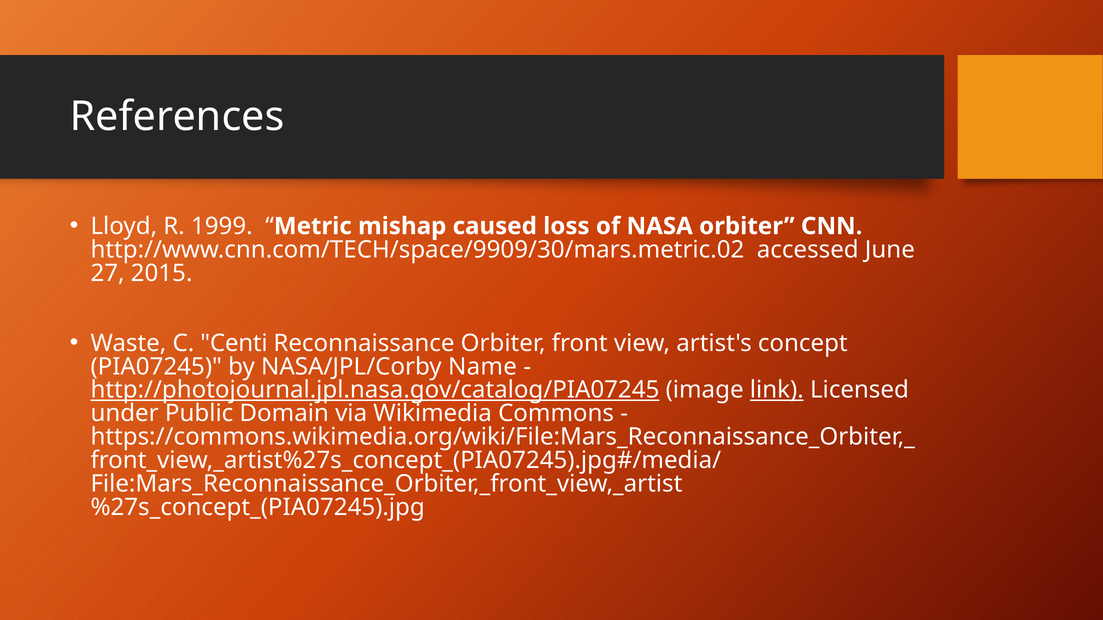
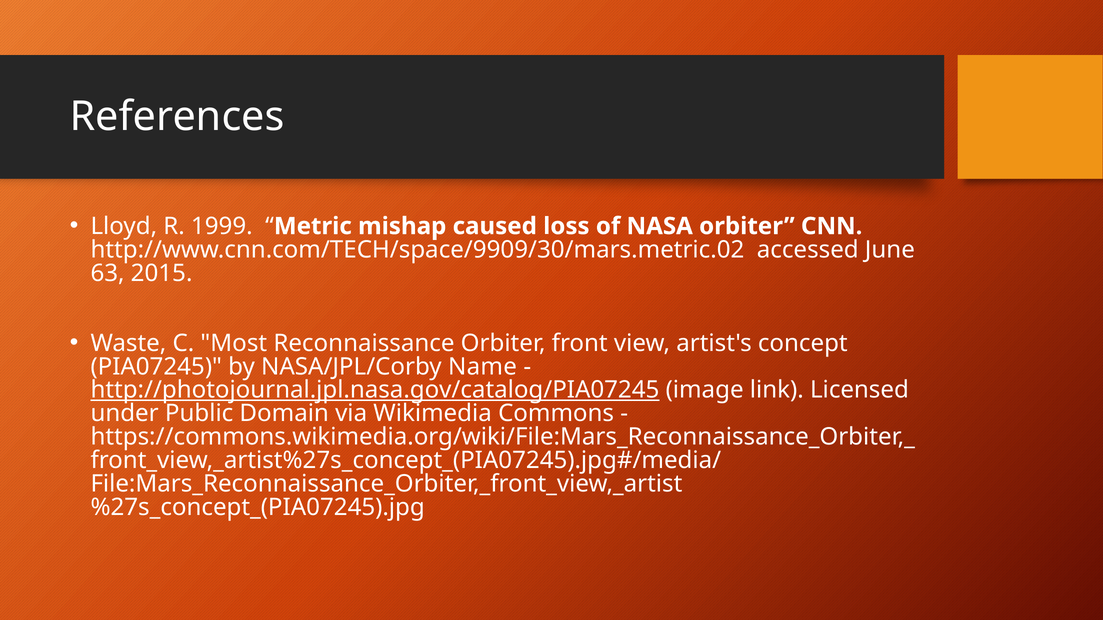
27: 27 -> 63 (108, 273)
Centi: Centi -> Most (234, 343)
link underline: present -> none (777, 390)
